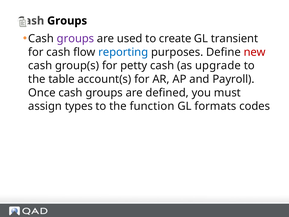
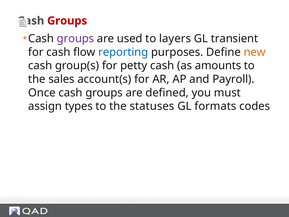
Groups colour: black -> red (67, 21)
create: create -> layers (175, 39)
new colour: red -> orange (255, 52)
upgrade: upgrade -> amounts (218, 66)
table: table -> sales (61, 79)
function: function -> statuses (152, 106)
